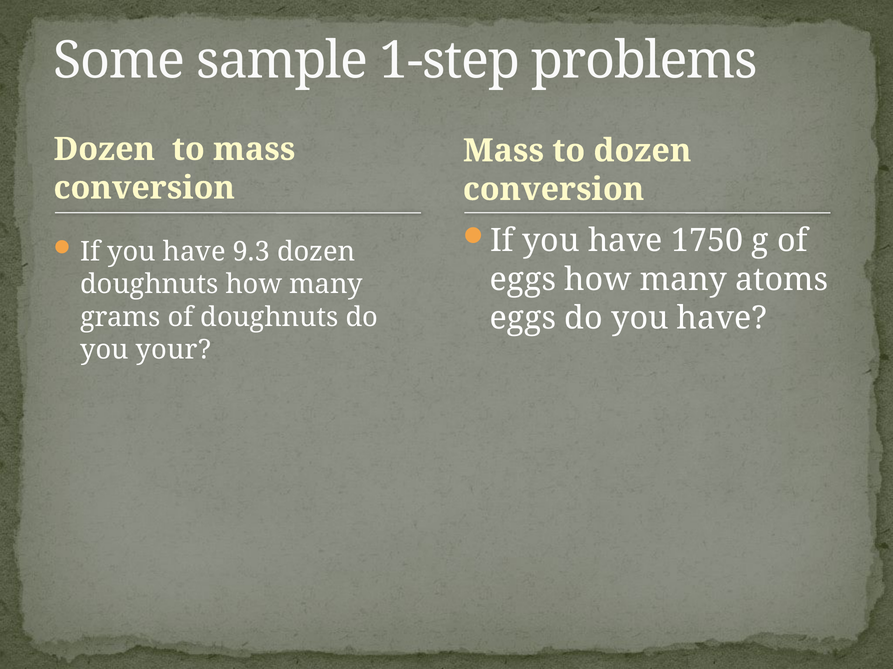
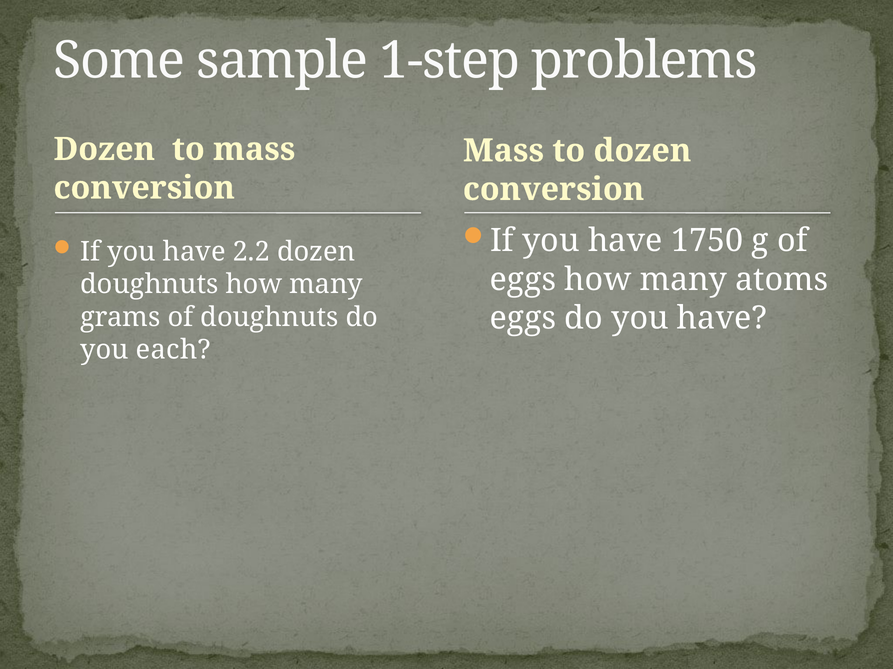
9.3: 9.3 -> 2.2 (251, 252)
your: your -> each (173, 350)
